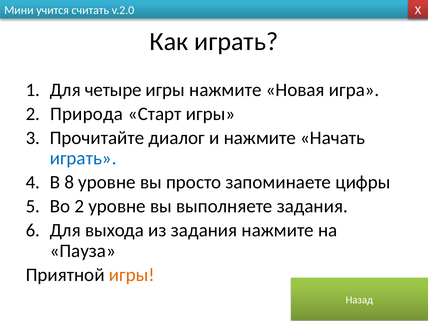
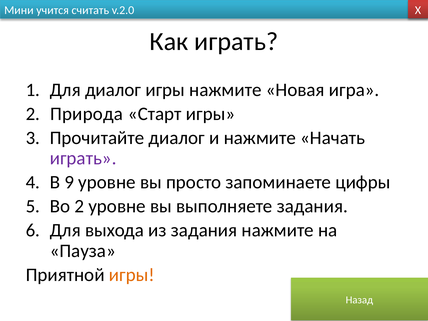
Для четыре: четыре -> диалог (113, 90)
играть colour: blue -> purple (83, 158)
8: 8 -> 9 (69, 182)
